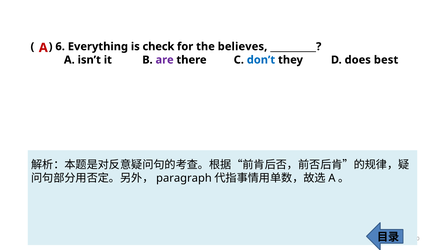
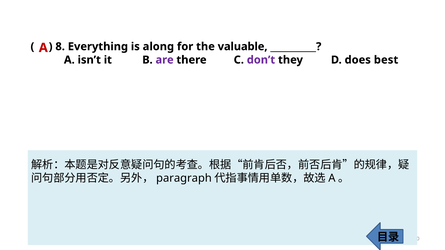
6: 6 -> 8 (60, 47)
check: check -> along (158, 47)
believes: believes -> valuable (243, 47)
don’t colour: blue -> purple (261, 60)
